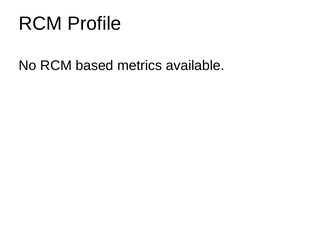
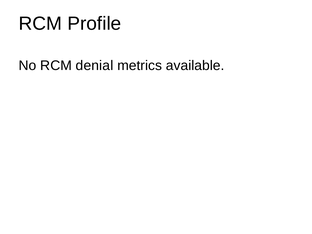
based: based -> denial (95, 65)
